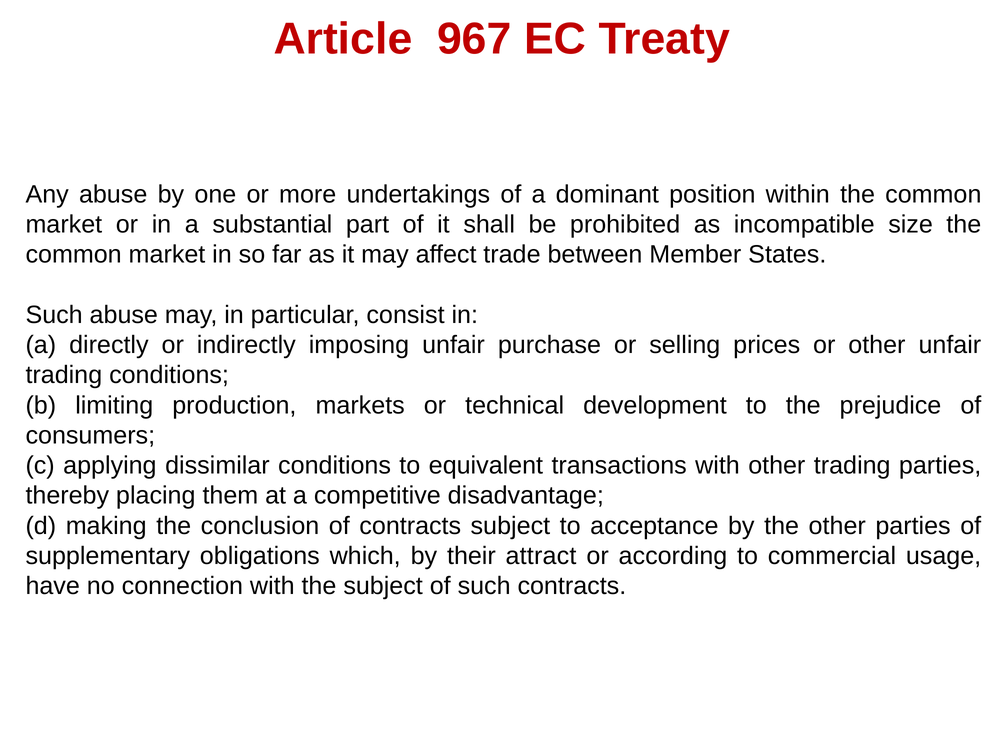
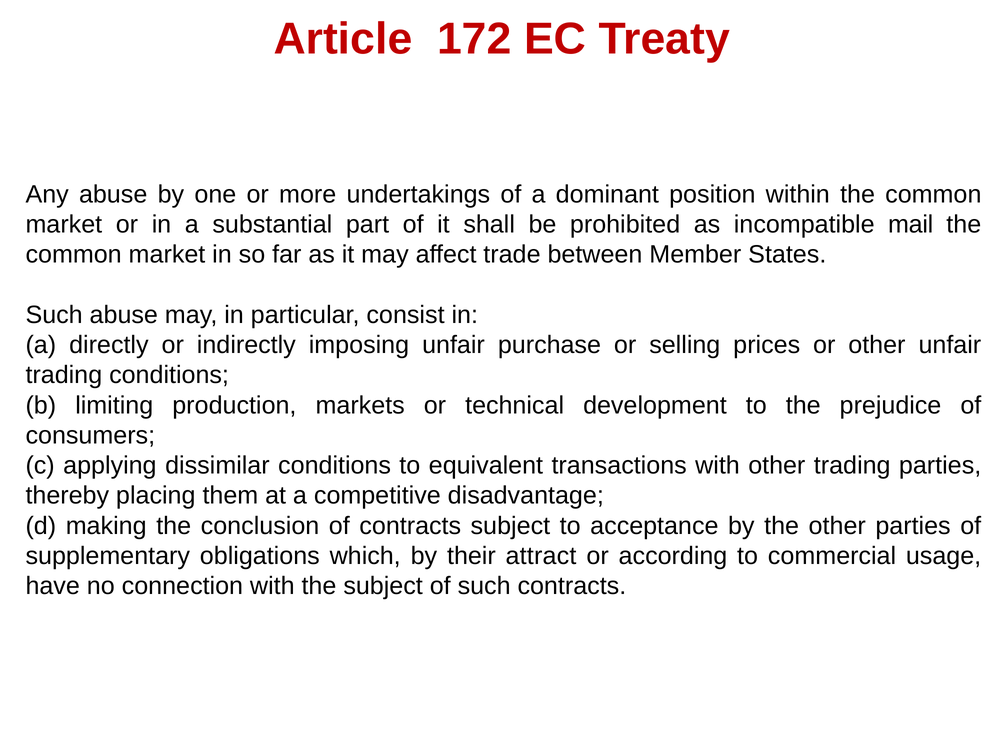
967: 967 -> 172 (474, 39)
size: size -> mail (911, 225)
